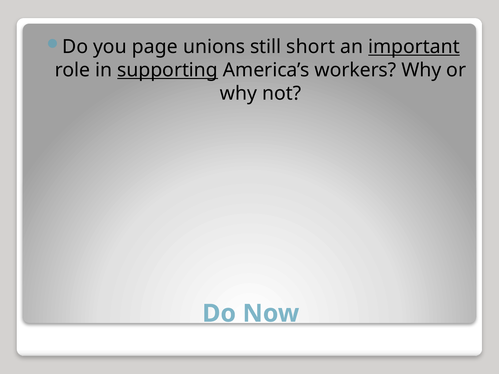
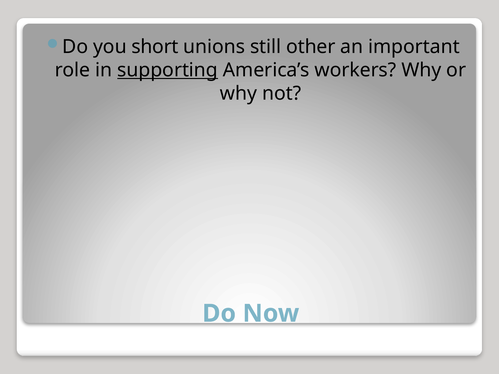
page: page -> short (155, 47)
short: short -> other (311, 47)
important underline: present -> none (414, 47)
